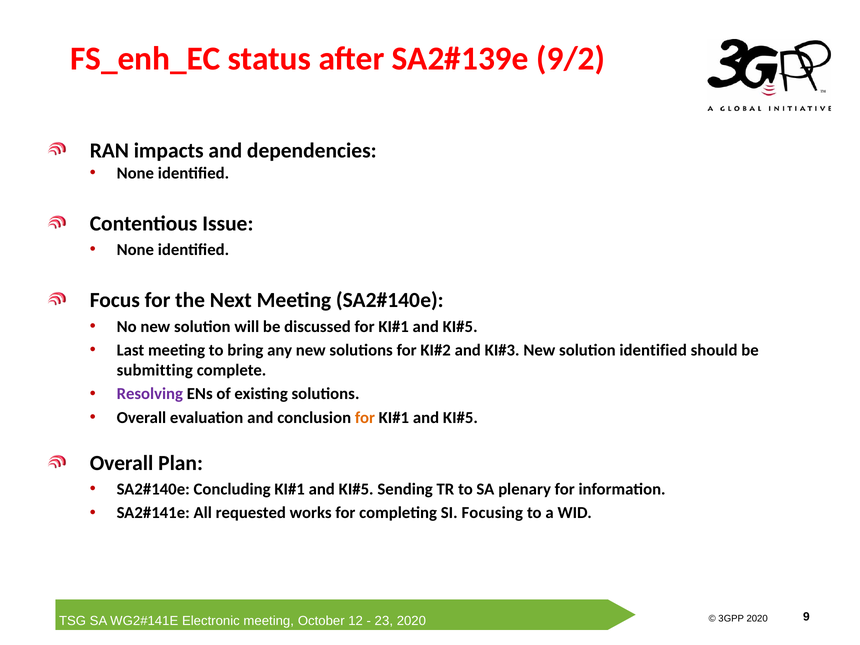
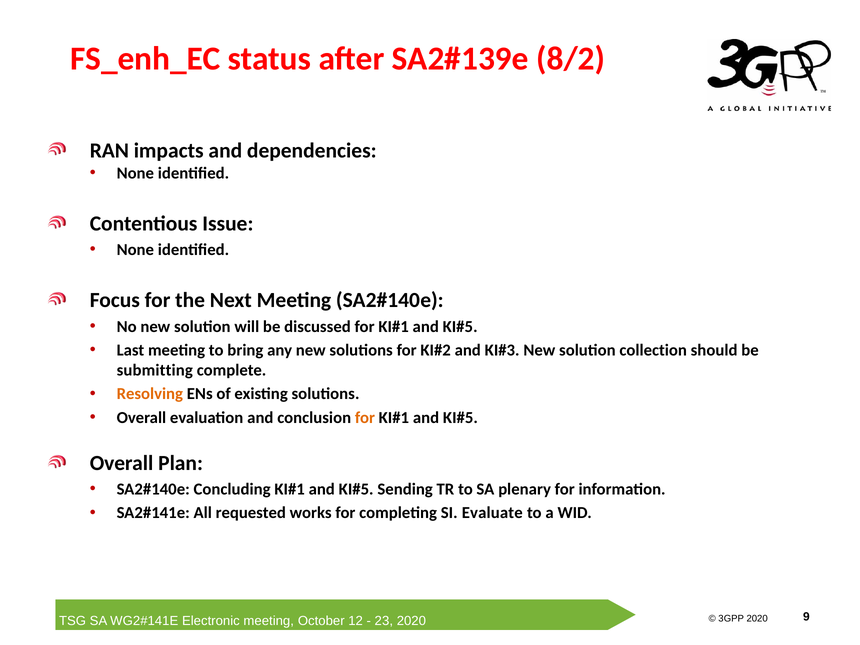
9/2: 9/2 -> 8/2 (571, 59)
solution identified: identified -> collection (653, 350)
Resolving colour: purple -> orange (150, 394)
Focusing: Focusing -> Evaluate (492, 513)
